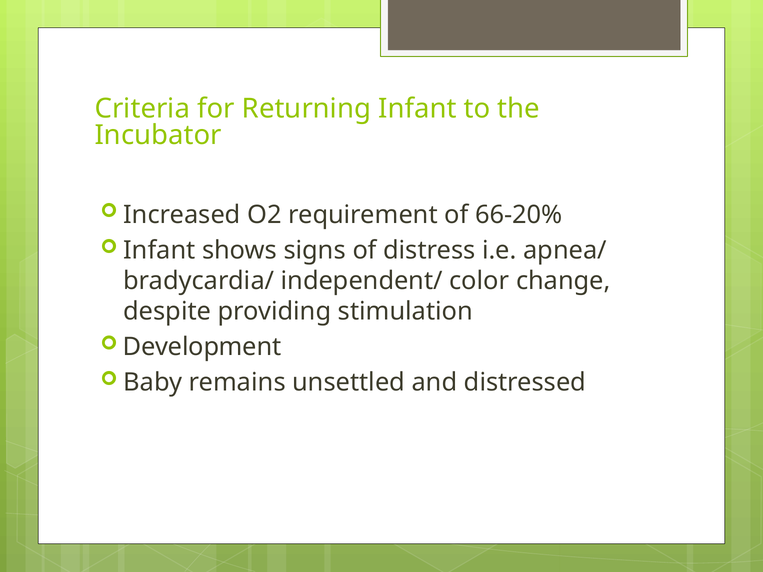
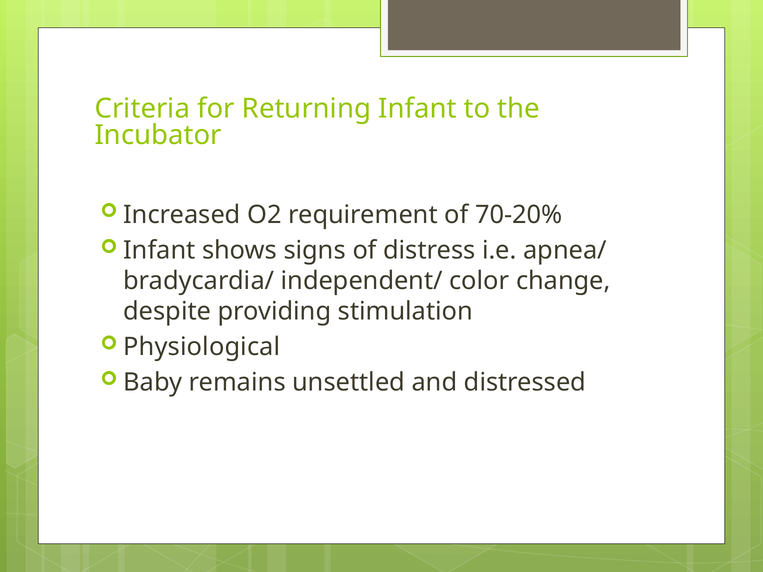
66-20%: 66-20% -> 70-20% (519, 215)
Development: Development -> Physiological (202, 347)
